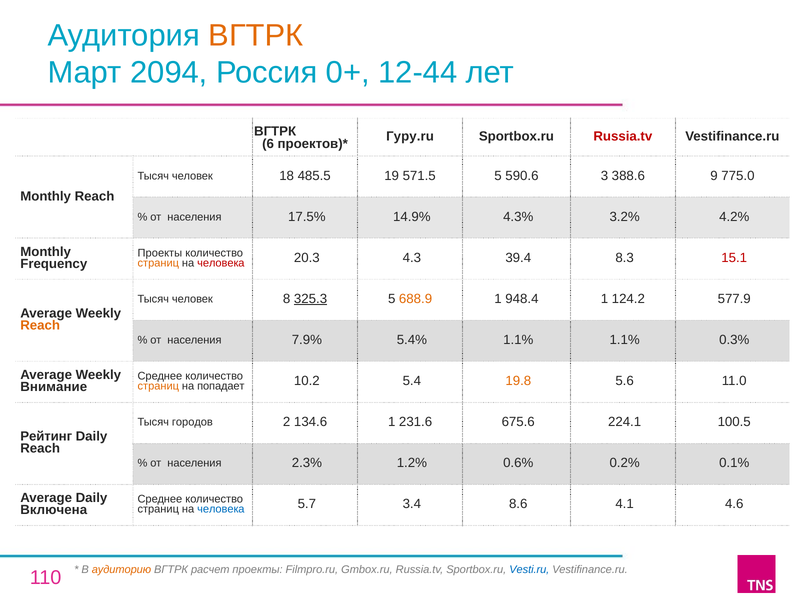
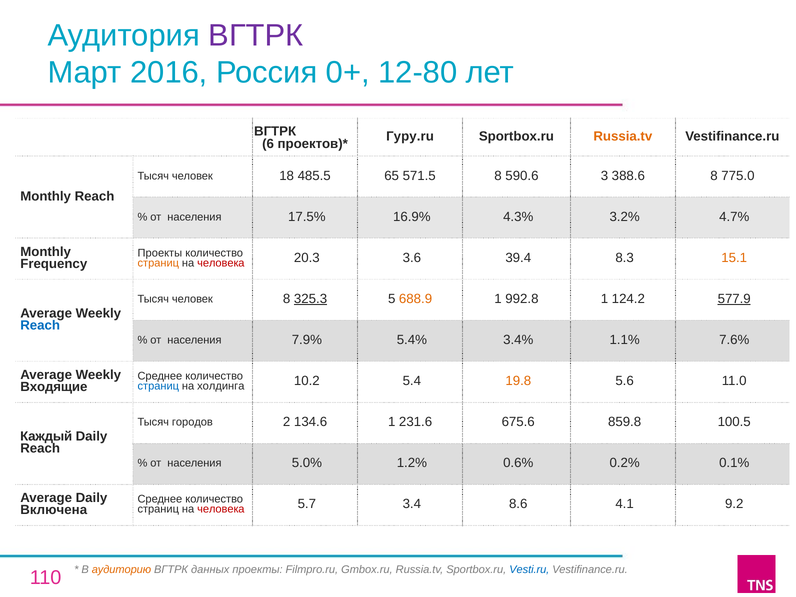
ВГТРК colour: orange -> purple (256, 35)
2094: 2094 -> 2016 (169, 72)
12-44: 12-44 -> 12-80 (418, 72)
Russia.tv colour: red -> orange (623, 136)
19: 19 -> 65 (392, 176)
571.5 5: 5 -> 8 (498, 176)
388.6 9: 9 -> 8 (714, 176)
14.9%: 14.9% -> 16.9% (412, 217)
4.2%: 4.2% -> 4.7% (734, 217)
4.3: 4.3 -> 3.6 (412, 258)
15.1 colour: red -> orange (734, 258)
948.4: 948.4 -> 992.8 (522, 299)
577.9 underline: none -> present (734, 299)
Reach colour: orange -> blue (40, 325)
5.4% 1.1%: 1.1% -> 3.4% (518, 340)
0.3%: 0.3% -> 7.6% (734, 340)
Внимание: Внимание -> Входящие (54, 387)
страниц colour: orange -> blue (158, 386)
попадает: попадает -> холдинга (221, 386)
224.1: 224.1 -> 859.8 (625, 422)
Рейтинг: Рейтинг -> Каждый (46, 437)
2.3%: 2.3% -> 5.0% (307, 463)
человека colour: blue -> red (221, 509)
4.6: 4.6 -> 9.2 (734, 504)
расчет: расчет -> данных (210, 570)
